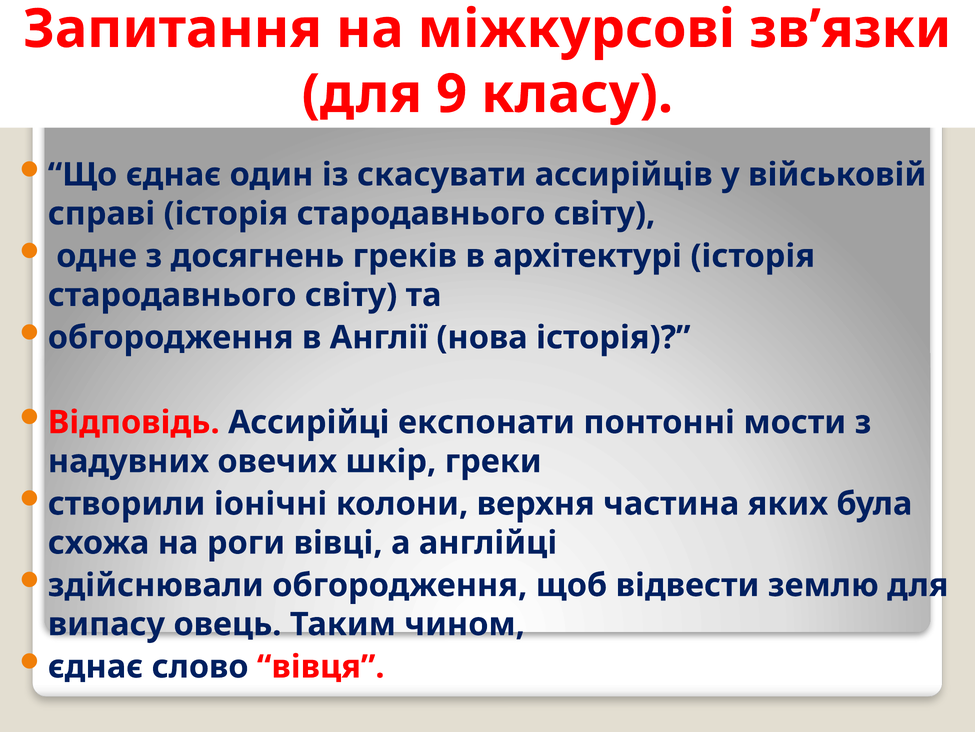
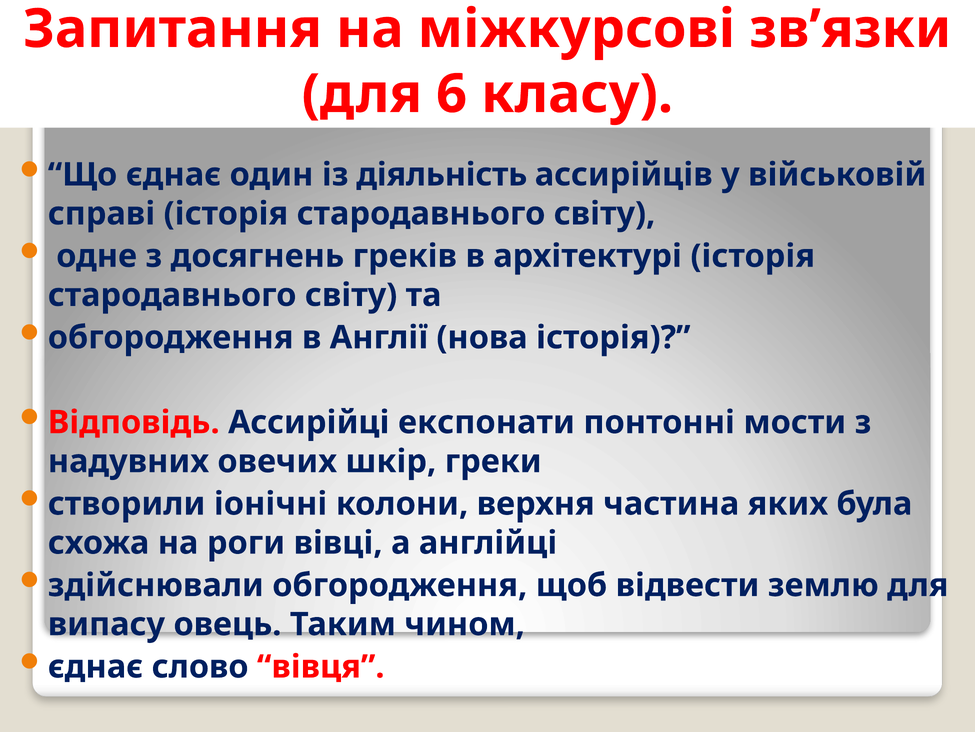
9: 9 -> 6 (452, 94)
скасувати: скасувати -> діяльність (442, 174)
